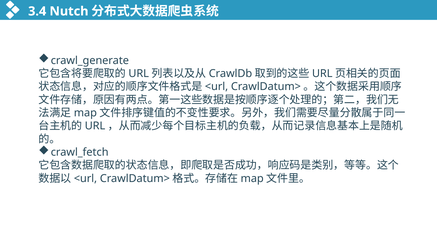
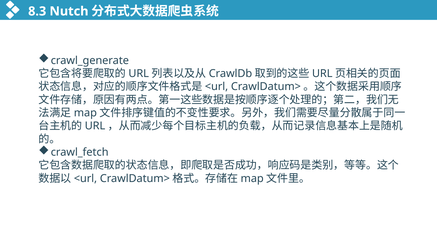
3.4: 3.4 -> 8.3 (37, 11)
